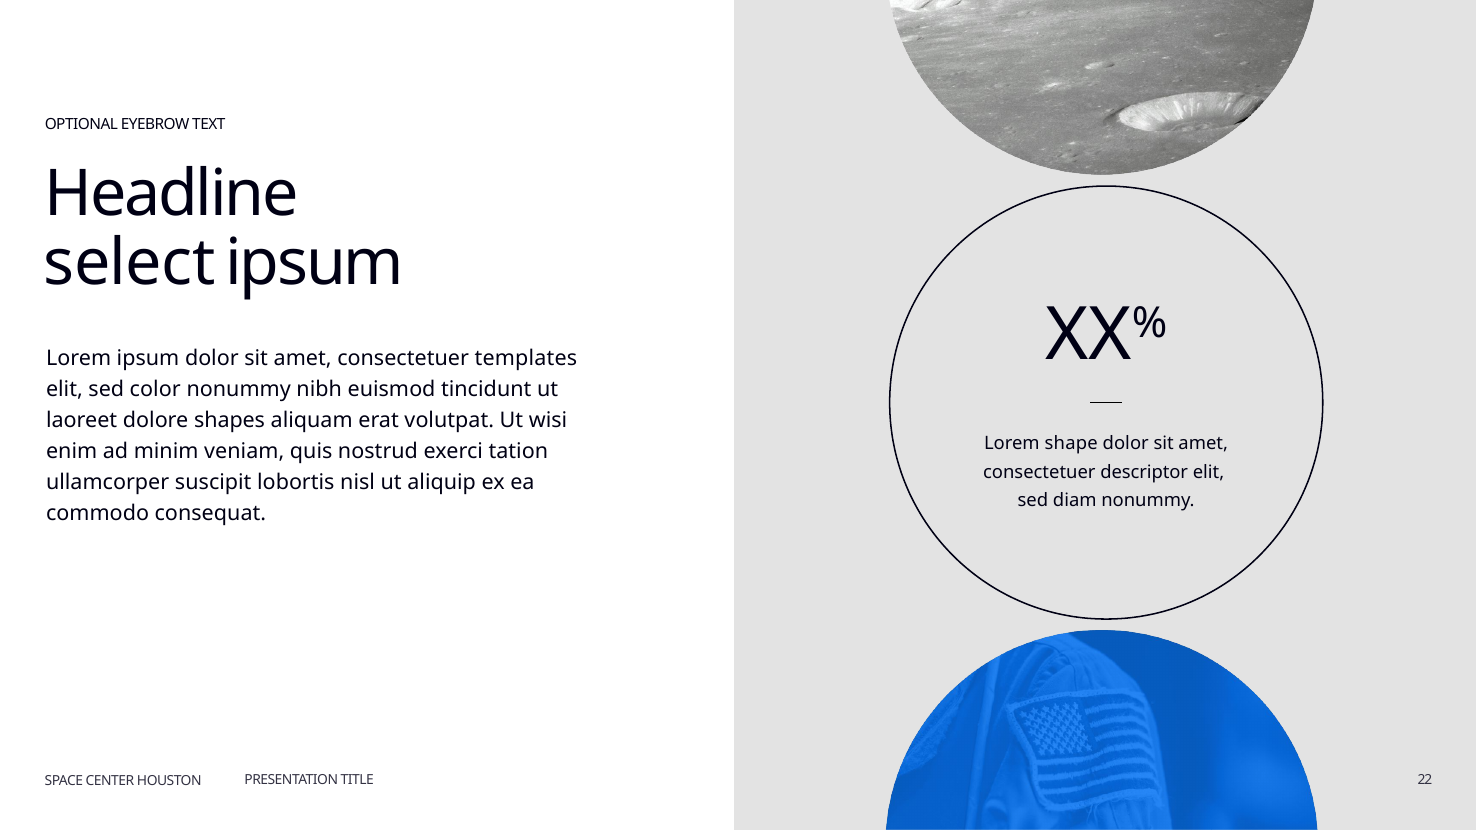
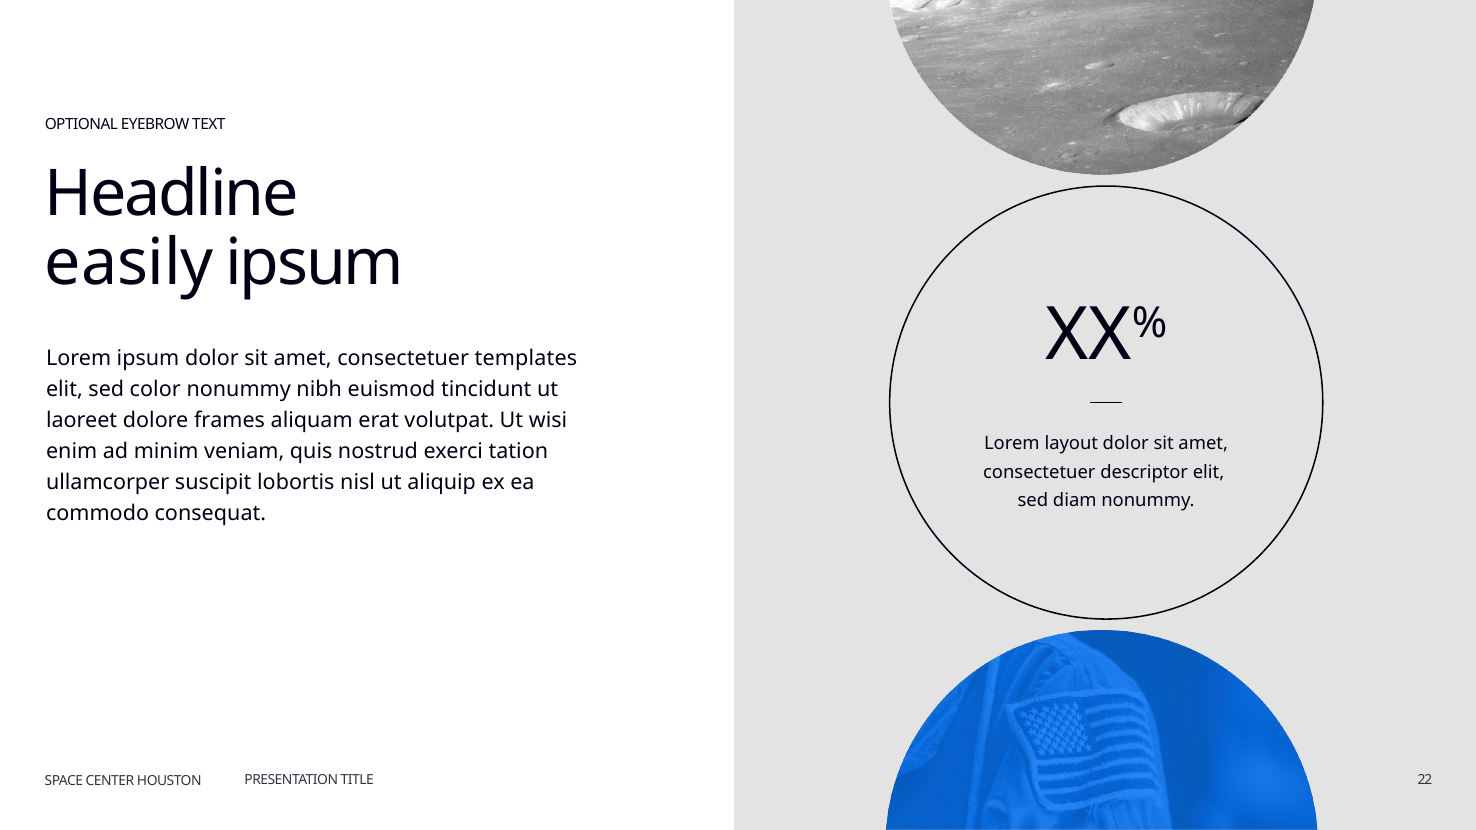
select: select -> easily (129, 263)
shapes: shapes -> frames (230, 421)
shape: shape -> layout (1071, 443)
